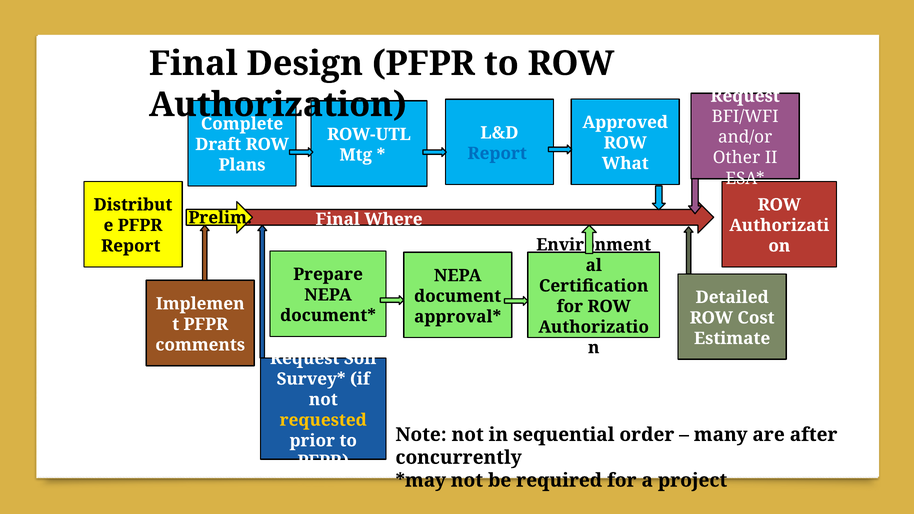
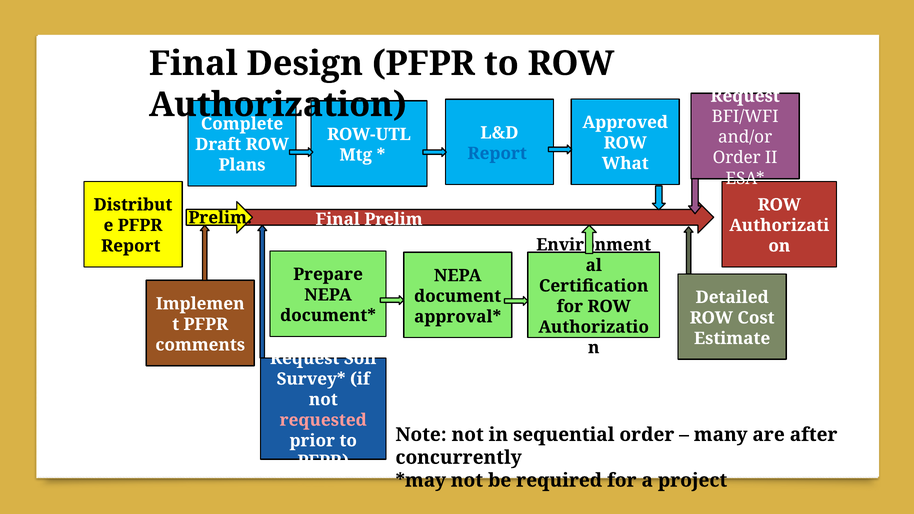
Other: Other -> Order (737, 158)
Final Where: Where -> Prelim (393, 219)
requested colour: yellow -> pink (323, 420)
